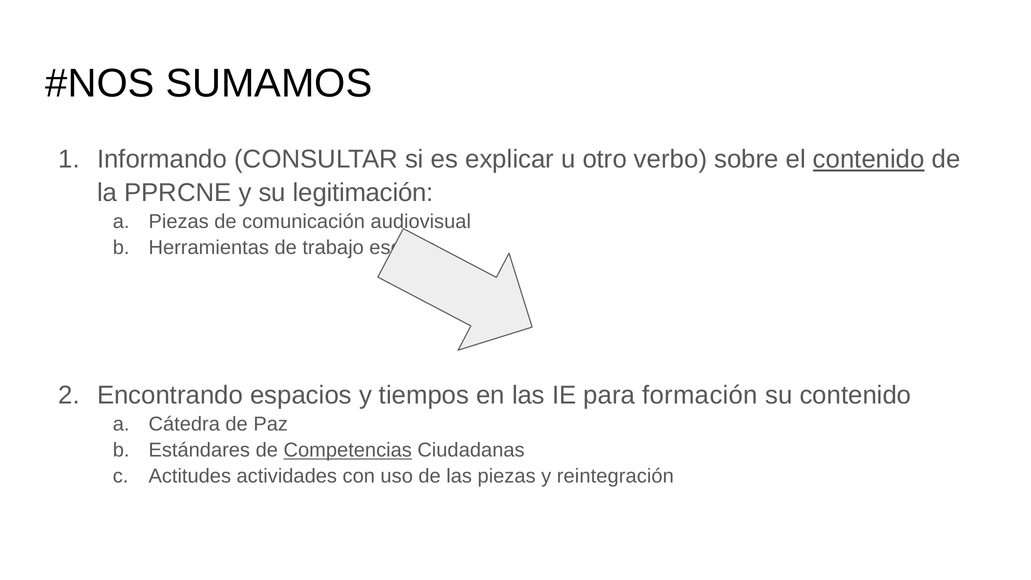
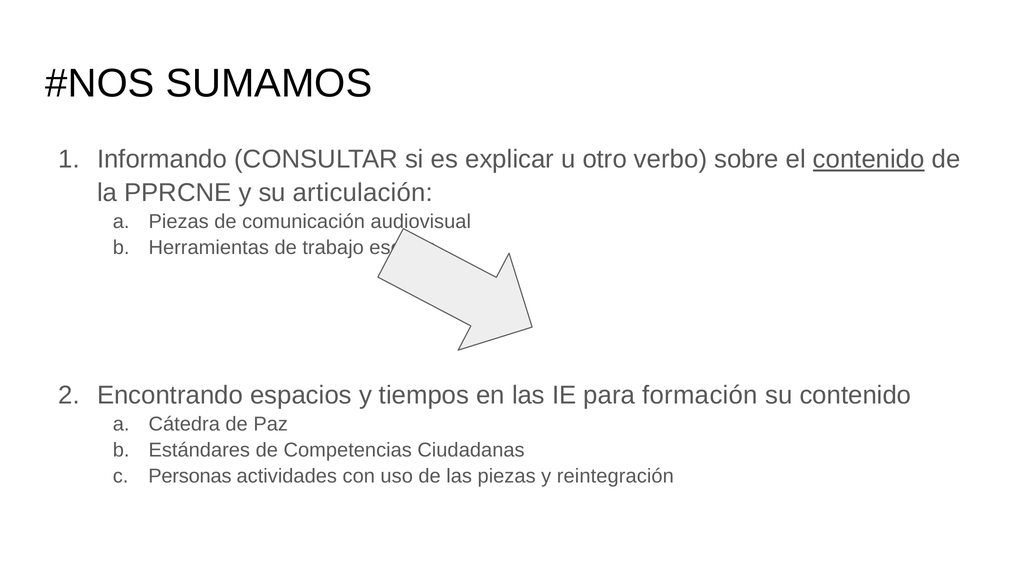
legitimación: legitimación -> articulación (363, 193)
Competencias underline: present -> none (348, 450)
Actitudes: Actitudes -> Personas (190, 476)
